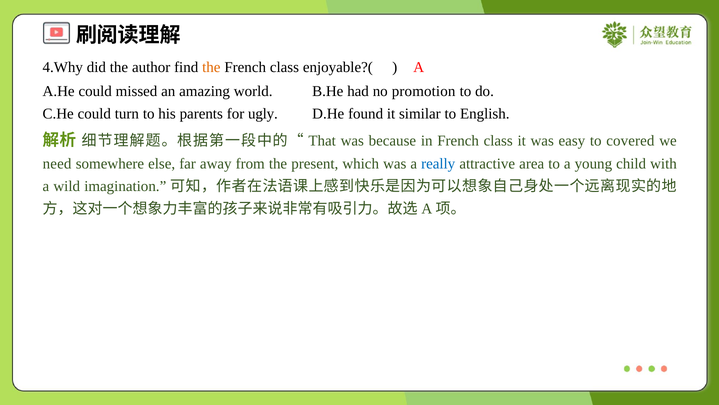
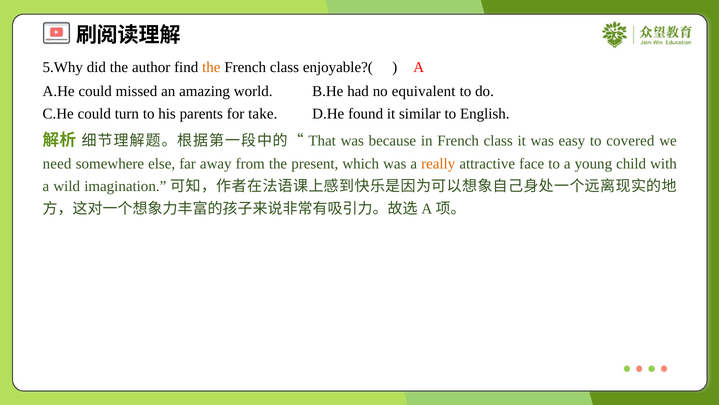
4.Why: 4.Why -> 5.Why (63, 67)
promotion: promotion -> equivalent (424, 91)
ugly: ugly -> take (263, 114)
really colour: blue -> orange (438, 164)
area: area -> face (532, 164)
